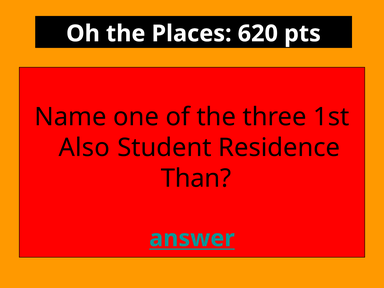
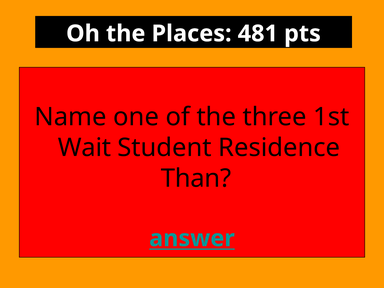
620: 620 -> 481 (258, 34)
Also: Also -> Wait (85, 148)
